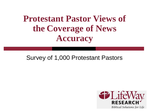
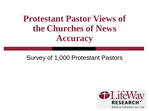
Coverage: Coverage -> Churches (65, 29)
